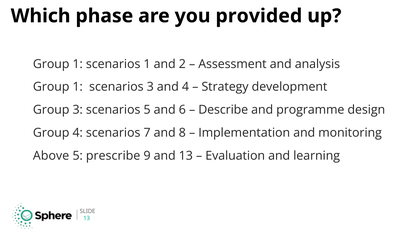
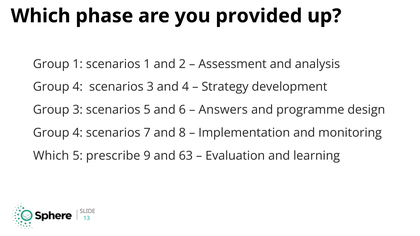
1: 1 -> 4 (78, 87)
Describe: Describe -> Answers (223, 110)
Above: Above -> Which (51, 156)
and 13: 13 -> 63 (186, 156)
